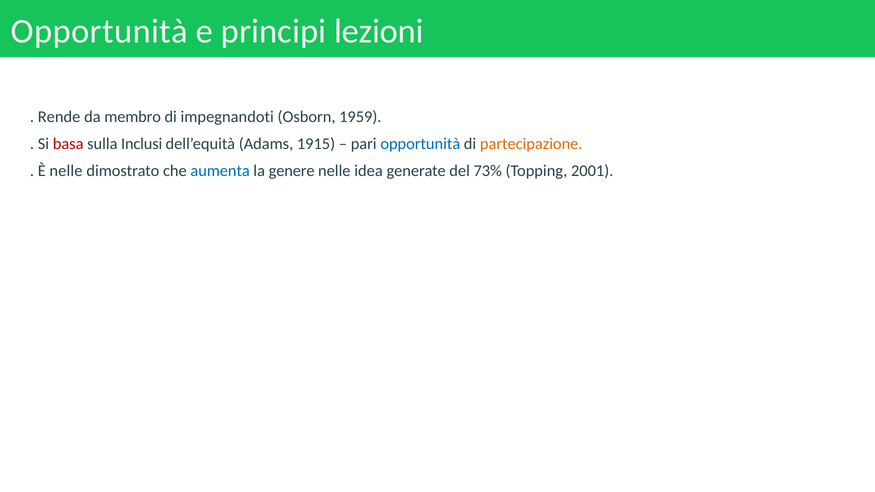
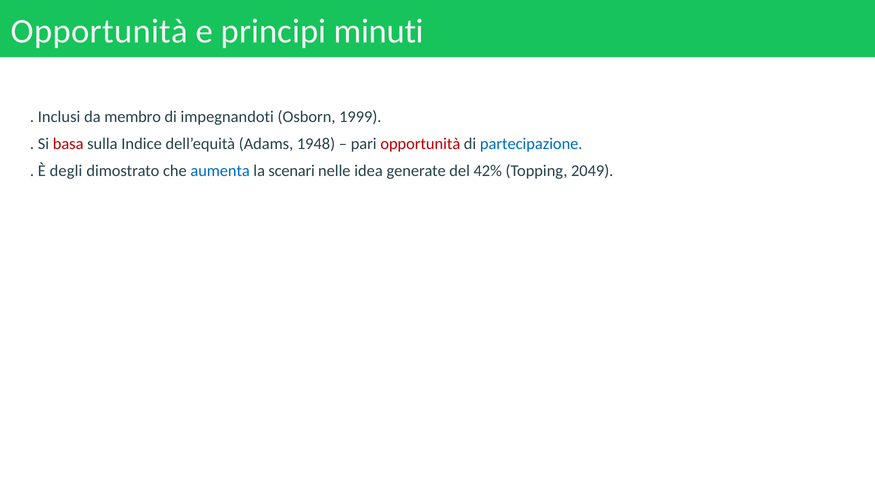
lezioni: lezioni -> minuti (379, 31)
Rende: Rende -> Inclusi (59, 117)
1959: 1959 -> 1999 (360, 117)
Inclusi: Inclusi -> Indice (142, 144)
1915: 1915 -> 1948 (316, 144)
opportunità colour: blue -> red (420, 144)
partecipazione colour: orange -> blue (531, 144)
È nelle: nelle -> degli (66, 171)
genere: genere -> scenari (292, 171)
73%: 73% -> 42% (488, 171)
2001: 2001 -> 2049 (592, 171)
